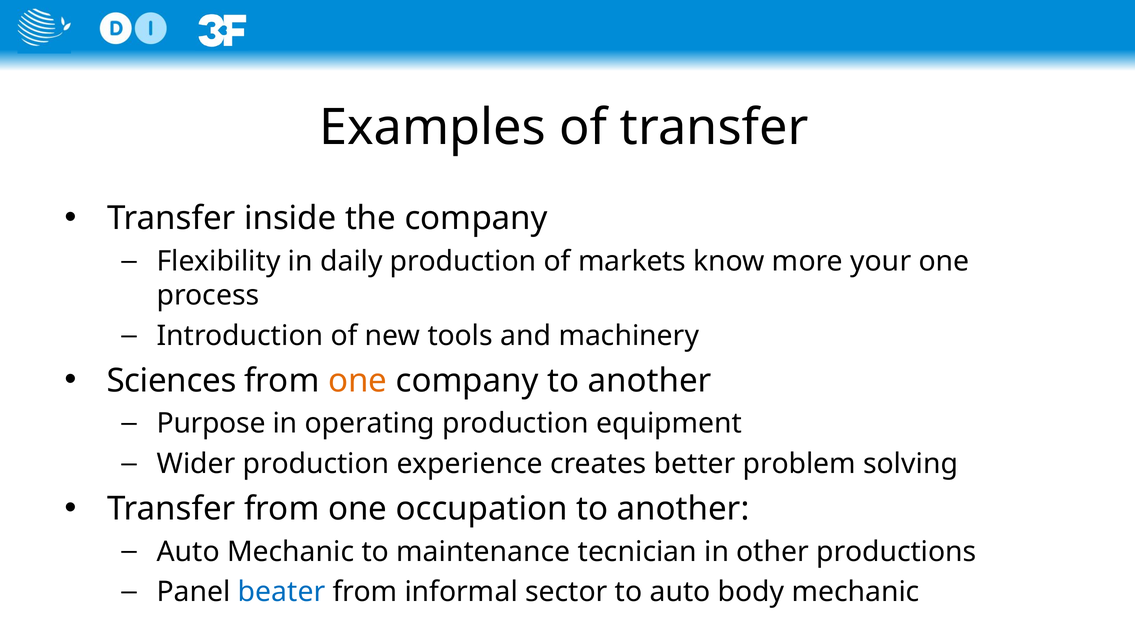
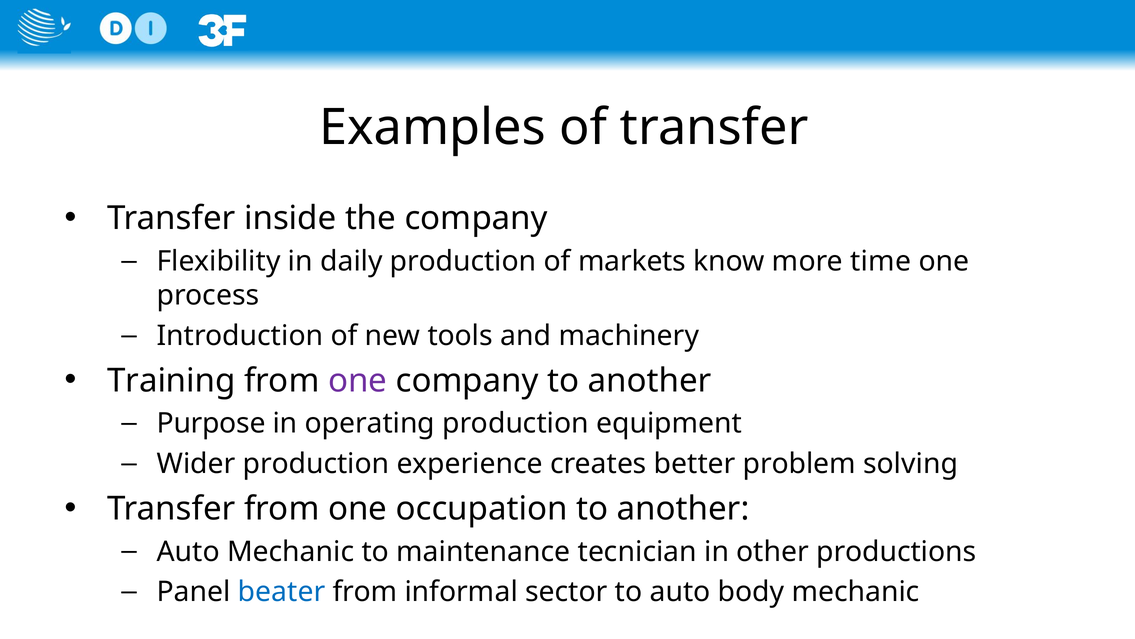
your: your -> time (881, 261)
Sciences: Sciences -> Training (171, 380)
one colour: orange -> purple (358, 380)
